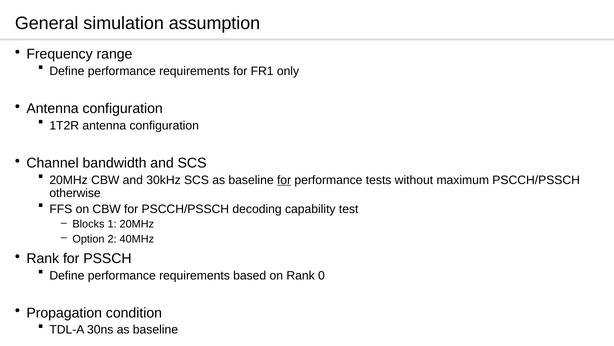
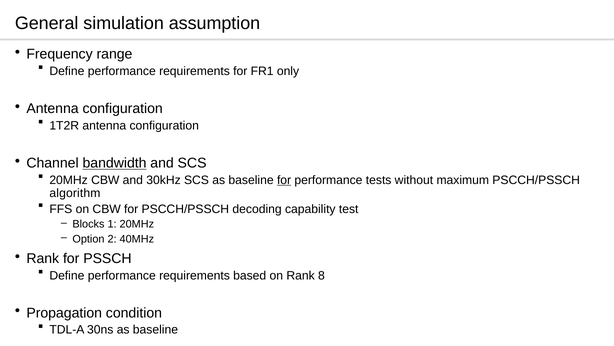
bandwidth underline: none -> present (115, 163)
otherwise: otherwise -> algorithm (75, 193)
0: 0 -> 8 (321, 275)
